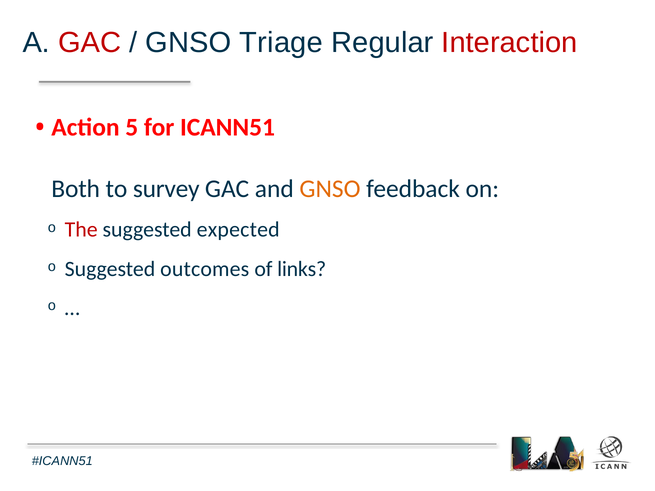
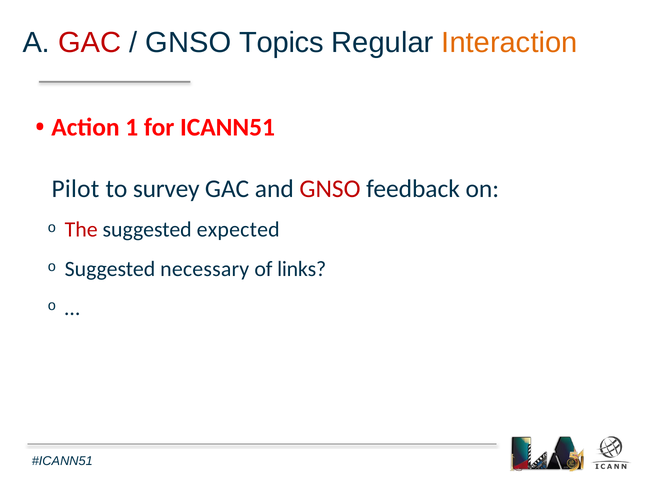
Triage: Triage -> Topics (281, 43)
Interaction colour: red -> orange (509, 43)
5: 5 -> 1 (132, 128)
Both: Both -> Pilot (75, 189)
GNSO colour: orange -> red (330, 189)
outcomes: outcomes -> necessary (205, 269)
